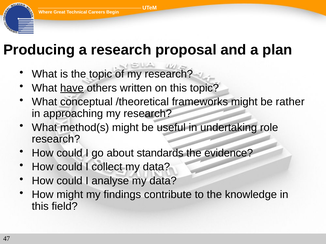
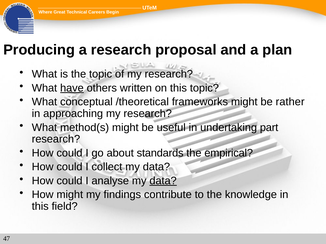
role: role -> part (269, 128)
evidence: evidence -> empirical (229, 153)
data underline: none -> present (163, 181)
